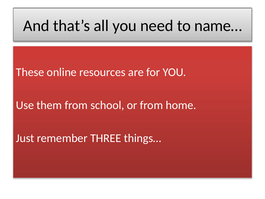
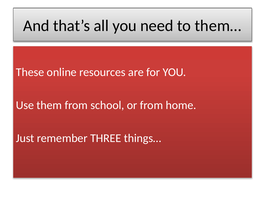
name…: name… -> them… (218, 26)
